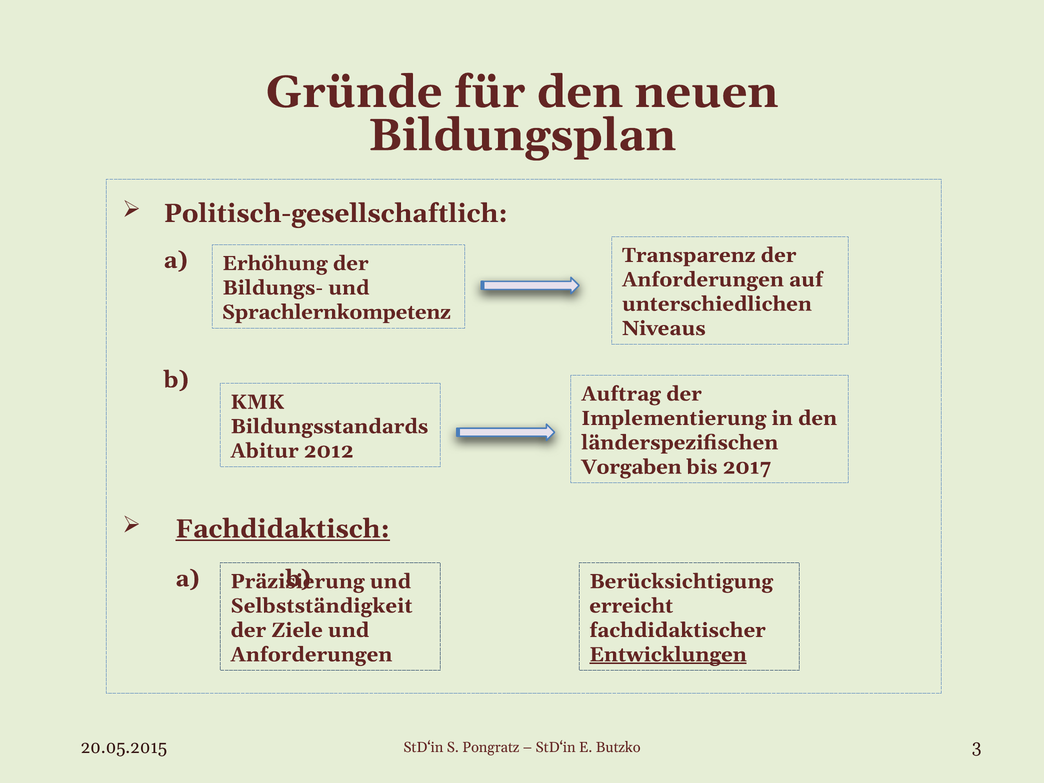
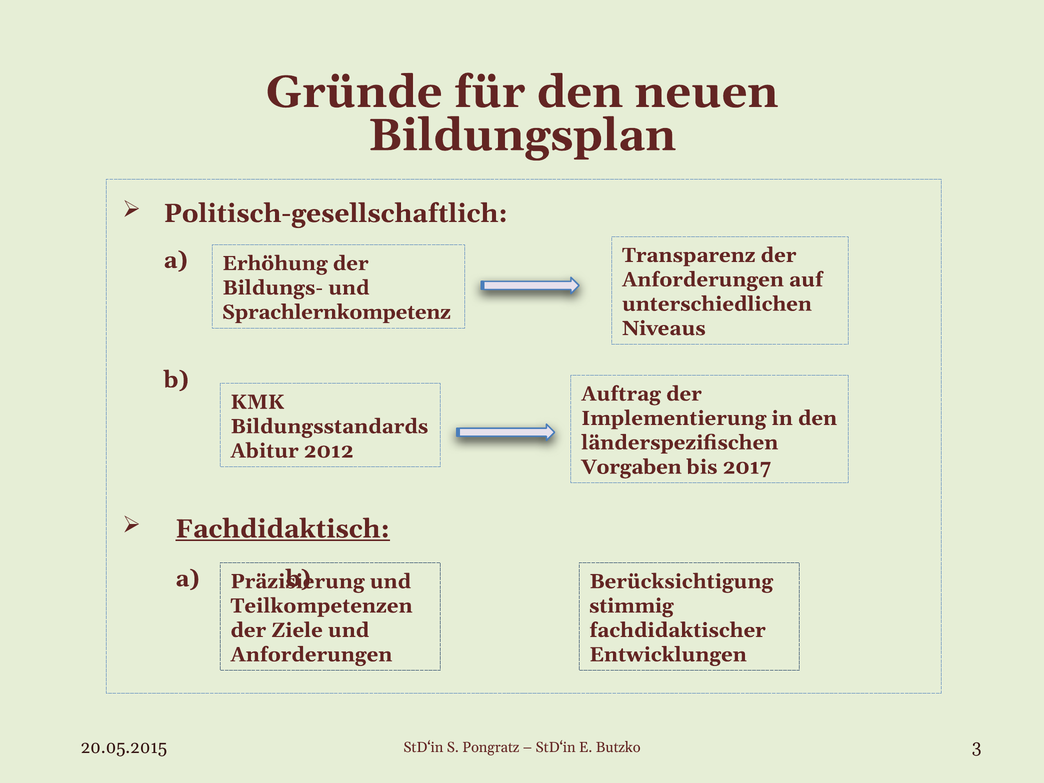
Selbstständigkeit: Selbstständigkeit -> Teilkompetenzen (322, 606)
erreicht: erreicht -> stimmig (631, 606)
Entwicklungen underline: present -> none (668, 655)
